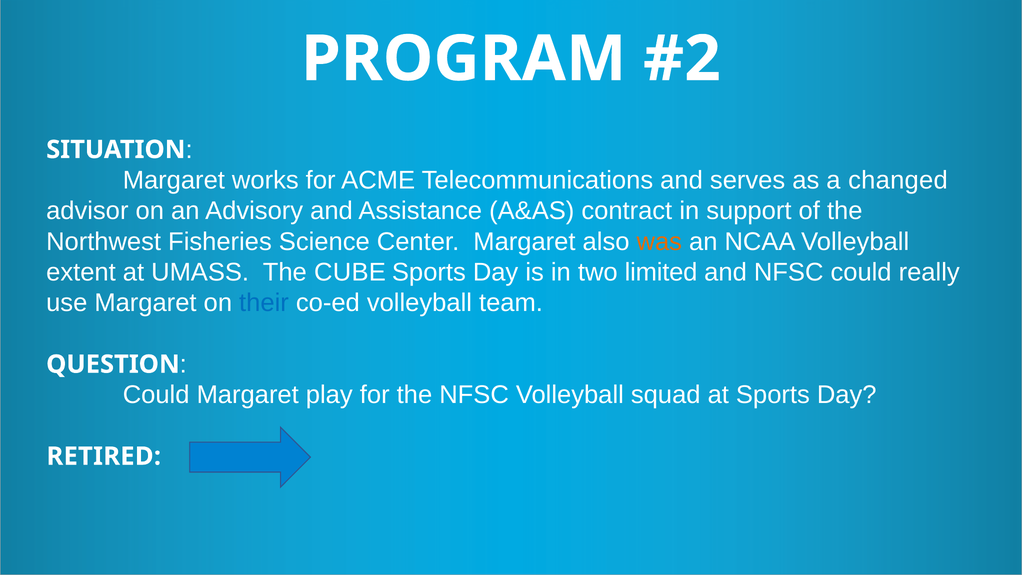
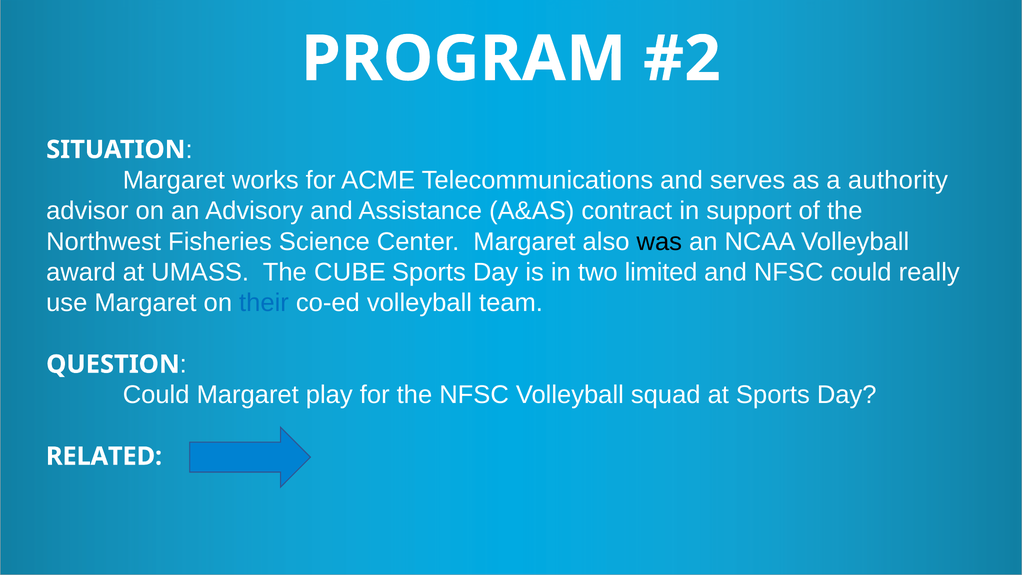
changed: changed -> authority (898, 180)
was colour: orange -> black (659, 242)
extent: extent -> award (81, 272)
RETIRED: RETIRED -> RELATED (104, 456)
